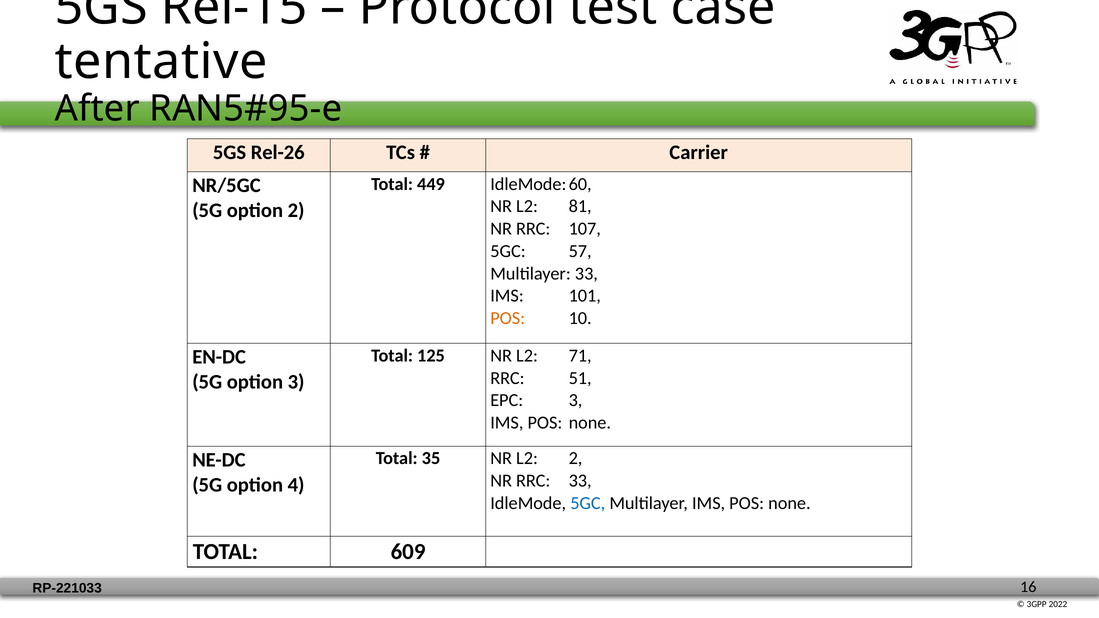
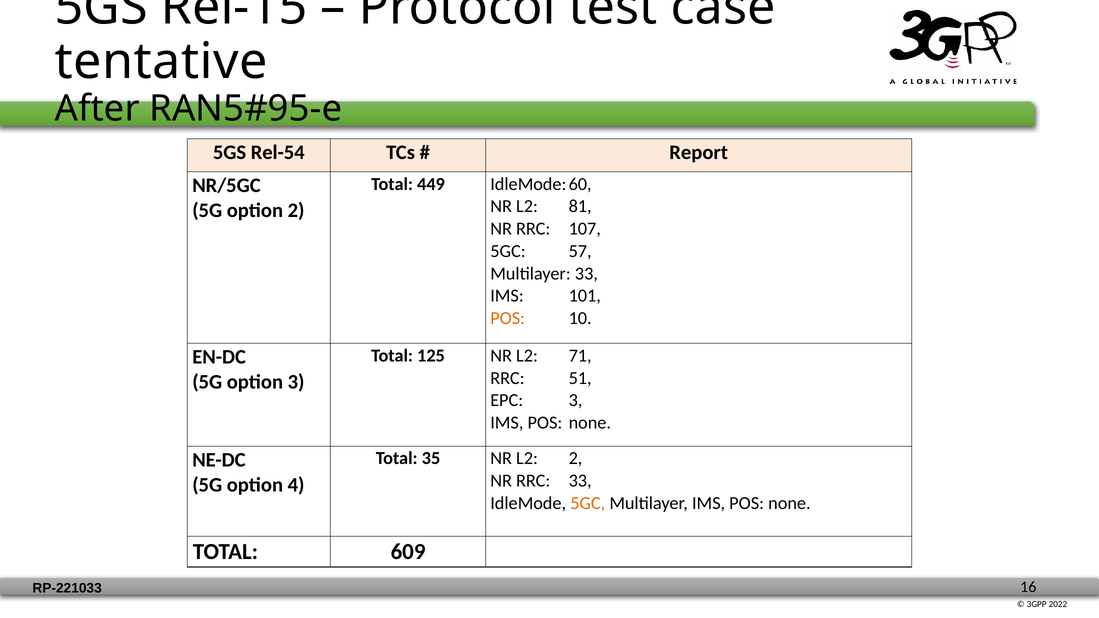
Rel-26: Rel-26 -> Rel-54 (278, 153)
Carrier: Carrier -> Report (699, 153)
5GC colour: blue -> orange (588, 503)
